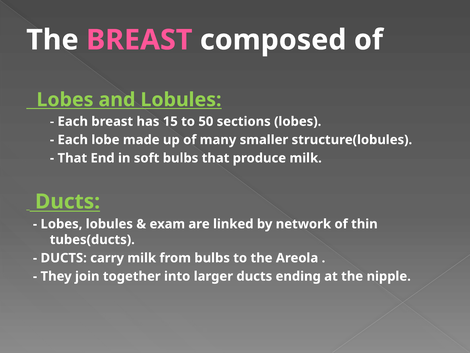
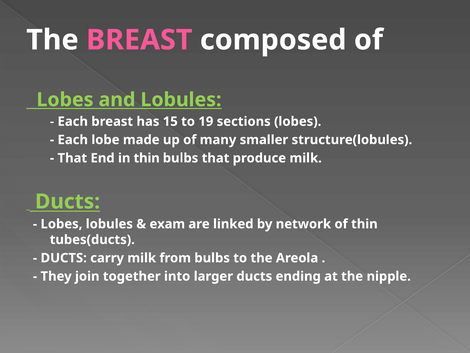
50: 50 -> 19 (206, 121)
in soft: soft -> thin (147, 158)
